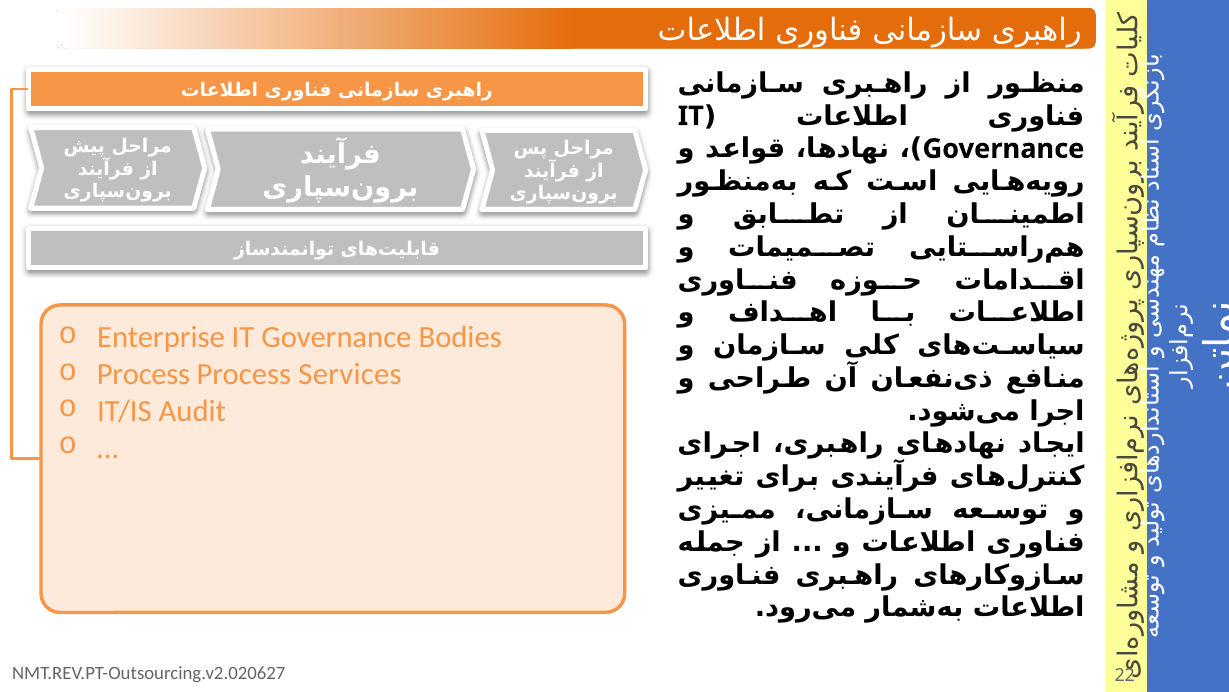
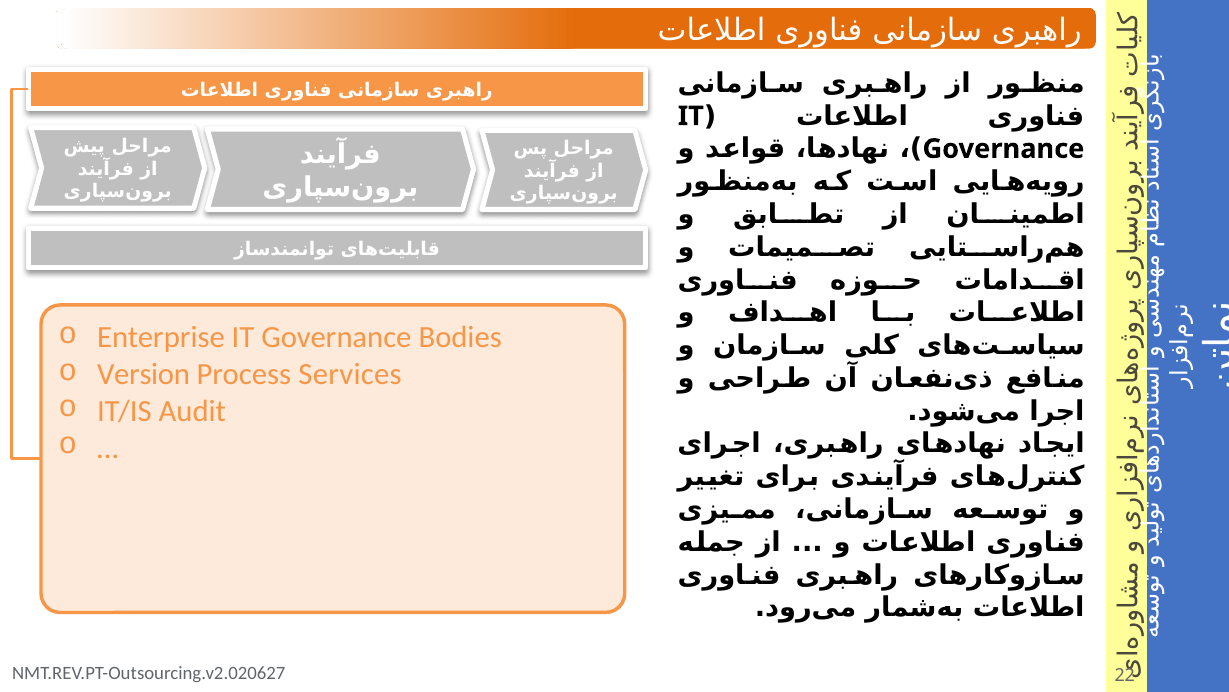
Process: Process -> Version (144, 374)
